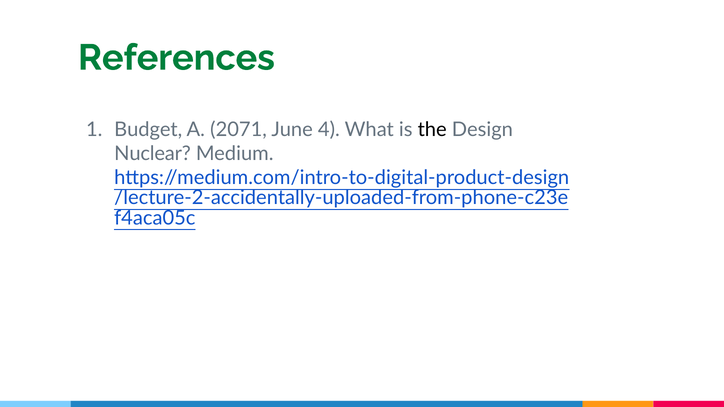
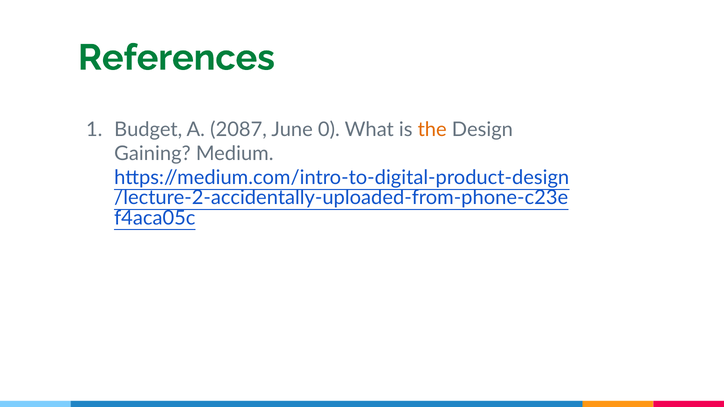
2071: 2071 -> 2087 (239, 129)
4: 4 -> 0 (329, 129)
the colour: black -> orange (432, 129)
Nuclear: Nuclear -> Gaining (152, 154)
